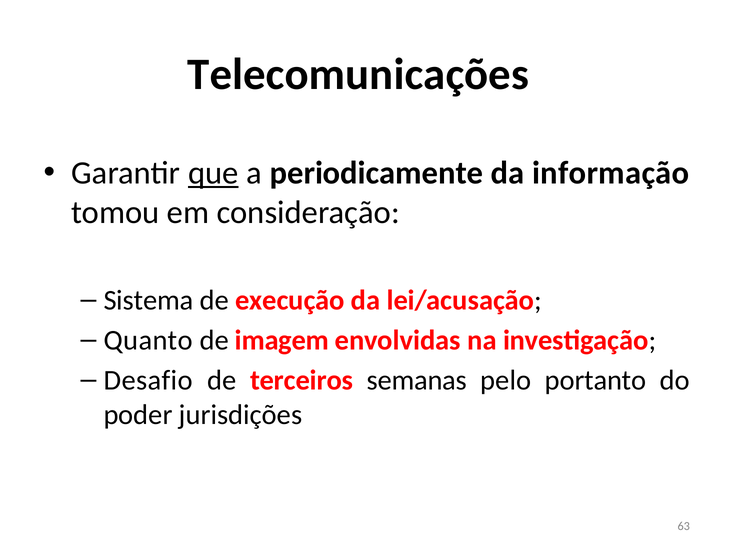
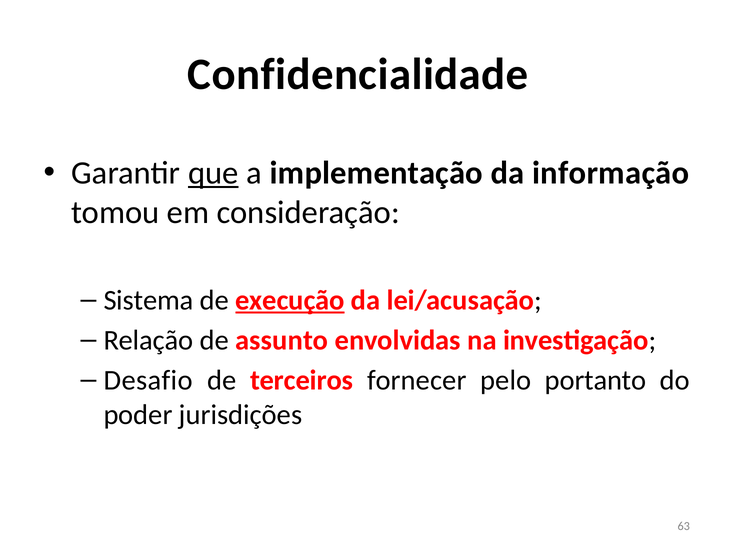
Telecomunicações: Telecomunicações -> Confidencialidade (358, 74)
periodicamente: periodicamente -> implementação (376, 173)
execução underline: none -> present (290, 300)
Quanto: Quanto -> Relação (148, 340)
imagem: imagem -> assunto (282, 340)
semanas: semanas -> fornecer (417, 380)
